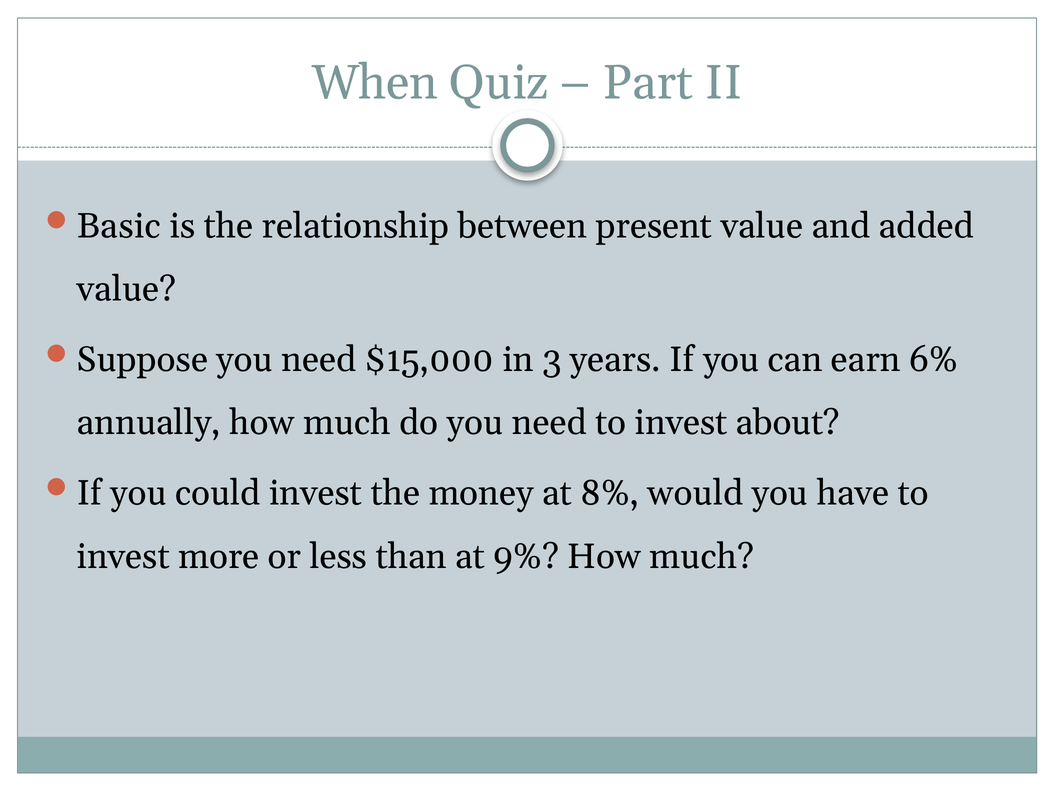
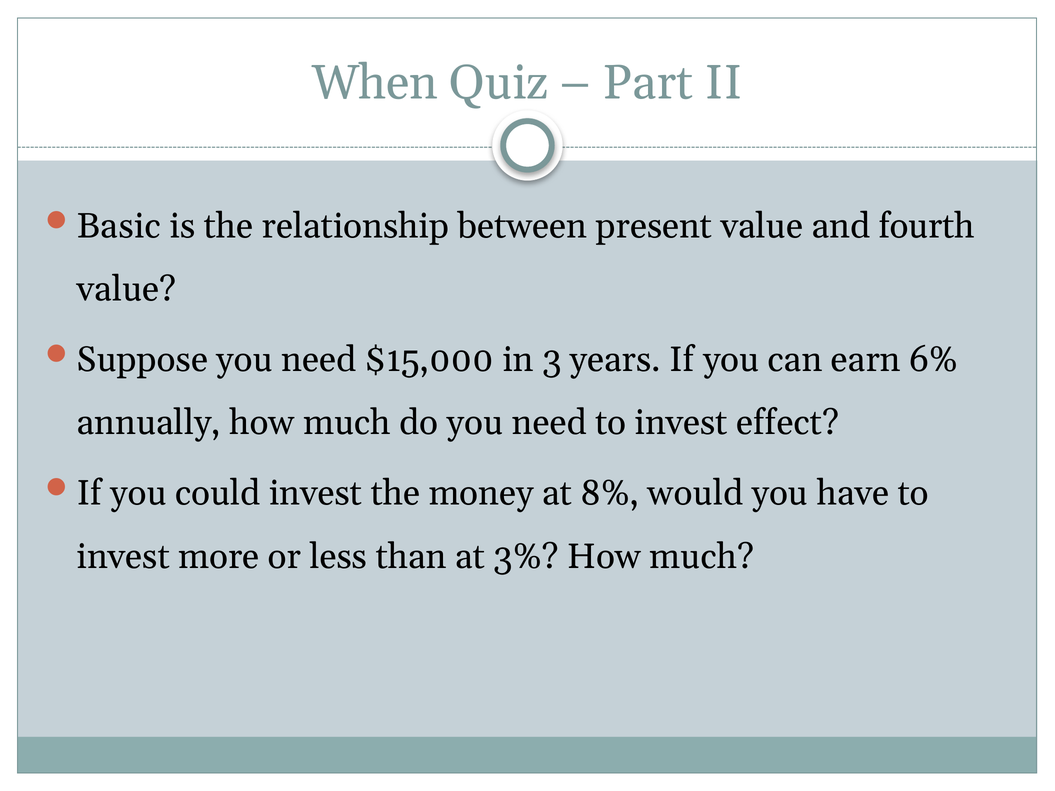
added: added -> fourth (927, 226)
about: about -> effect (788, 423)
9%: 9% -> 3% (526, 557)
